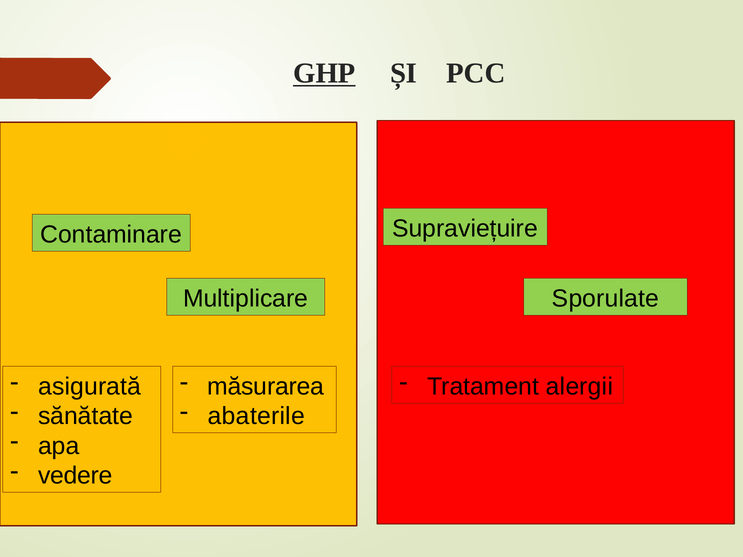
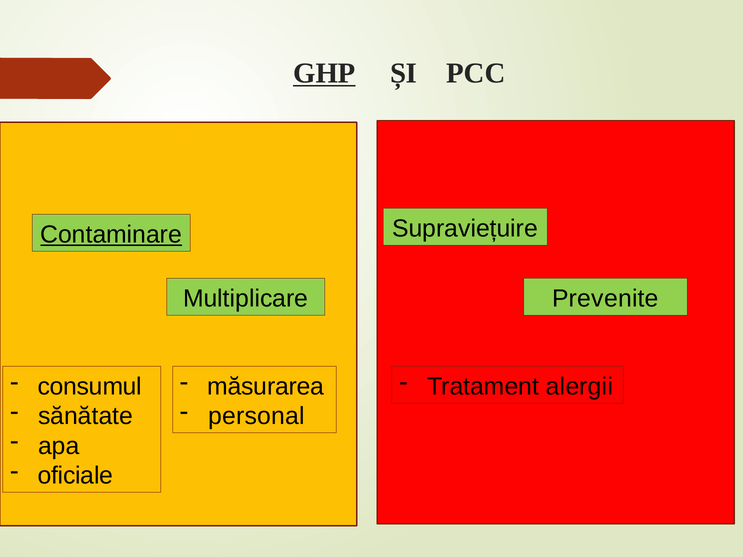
Contaminare underline: none -> present (111, 234)
Sporulate: Sporulate -> Prevenite (605, 299)
asigurată: asigurată -> consumul (90, 387)
abaterile: abaterile -> personal (256, 416)
vedere: vedere -> oficiale (75, 476)
